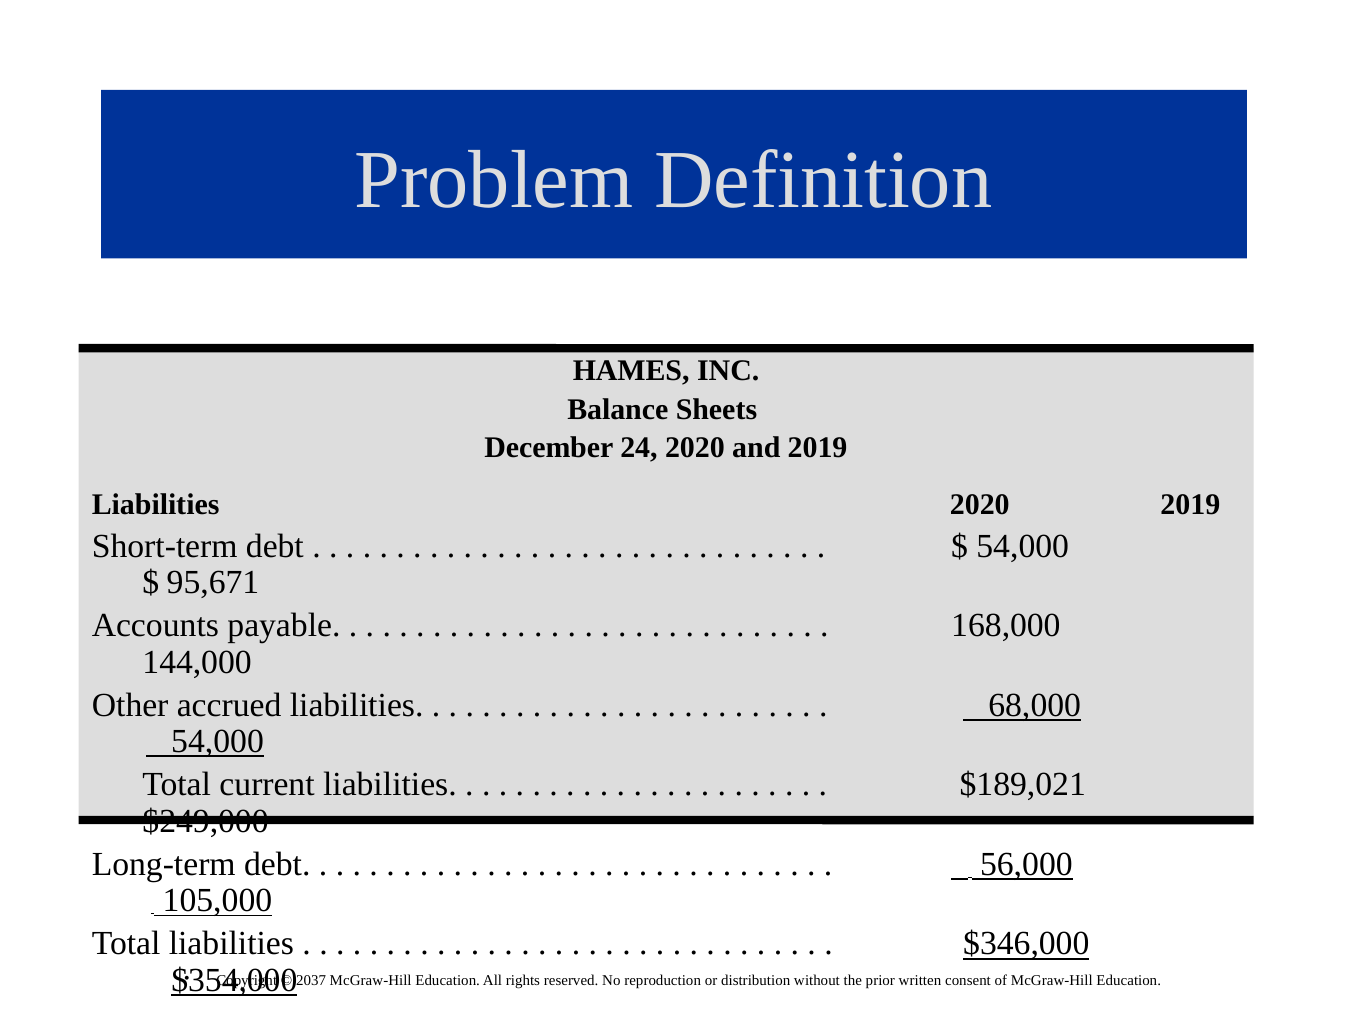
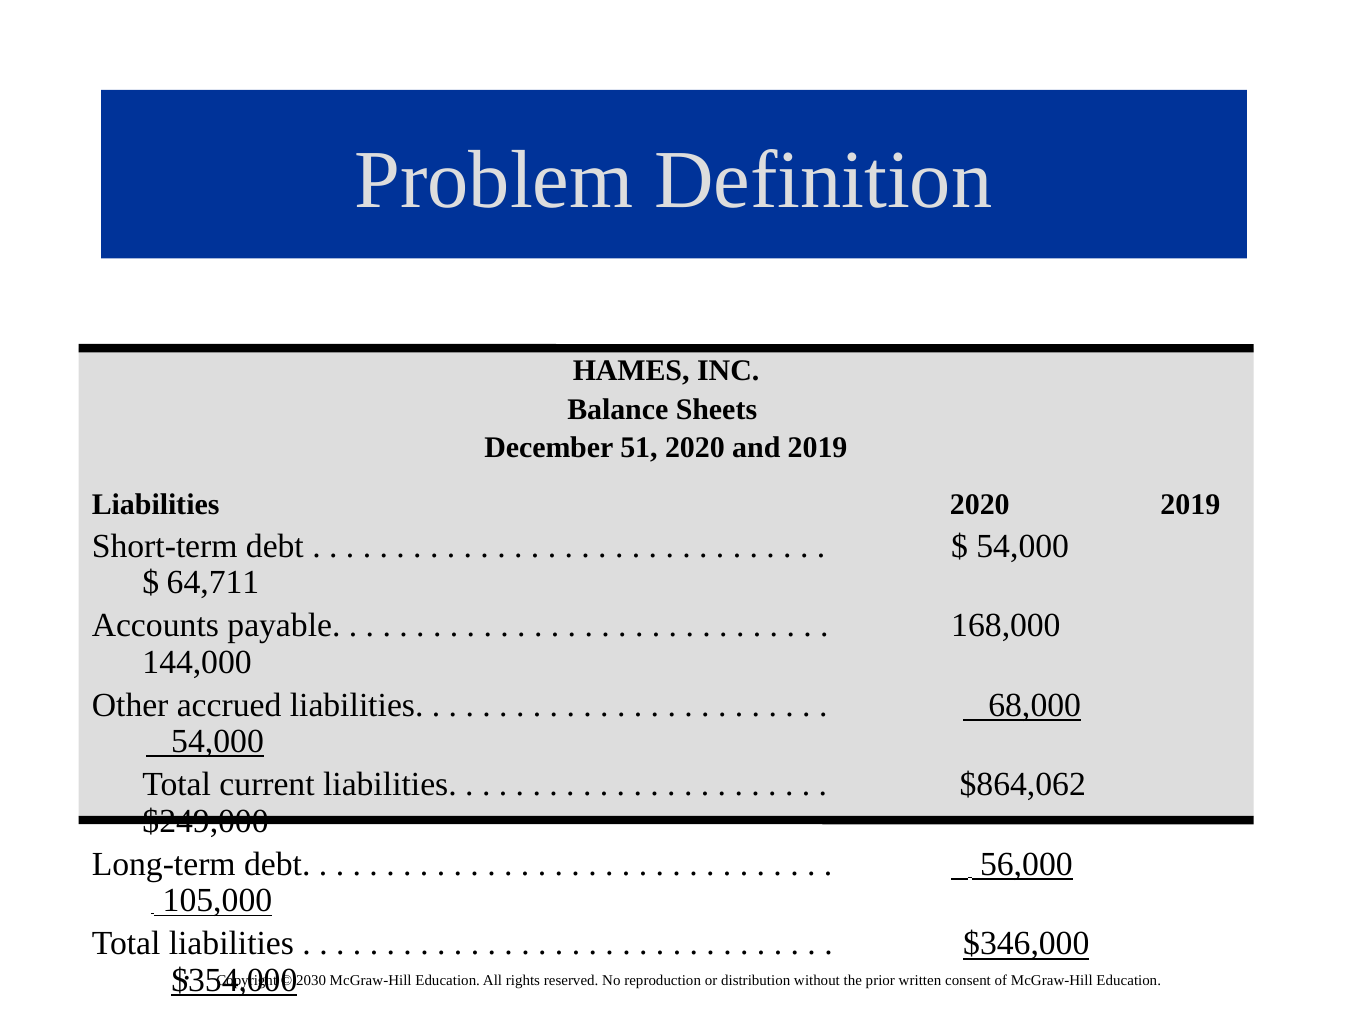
24: 24 -> 51 (639, 447)
95,671: 95,671 -> 64,711 (213, 582)
$189,021: $189,021 -> $864,062 (1023, 785)
2037: 2037 -> 2030 (311, 981)
